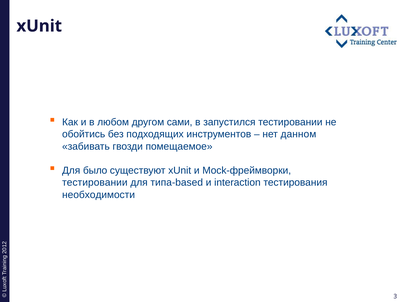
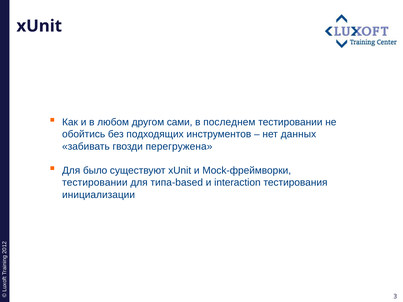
запустился: запустился -> последнем (229, 122)
данном: данном -> данных (298, 134)
помещаемое: помещаемое -> перегружена (179, 146)
необходимости: необходимости -> инициализации (99, 195)
